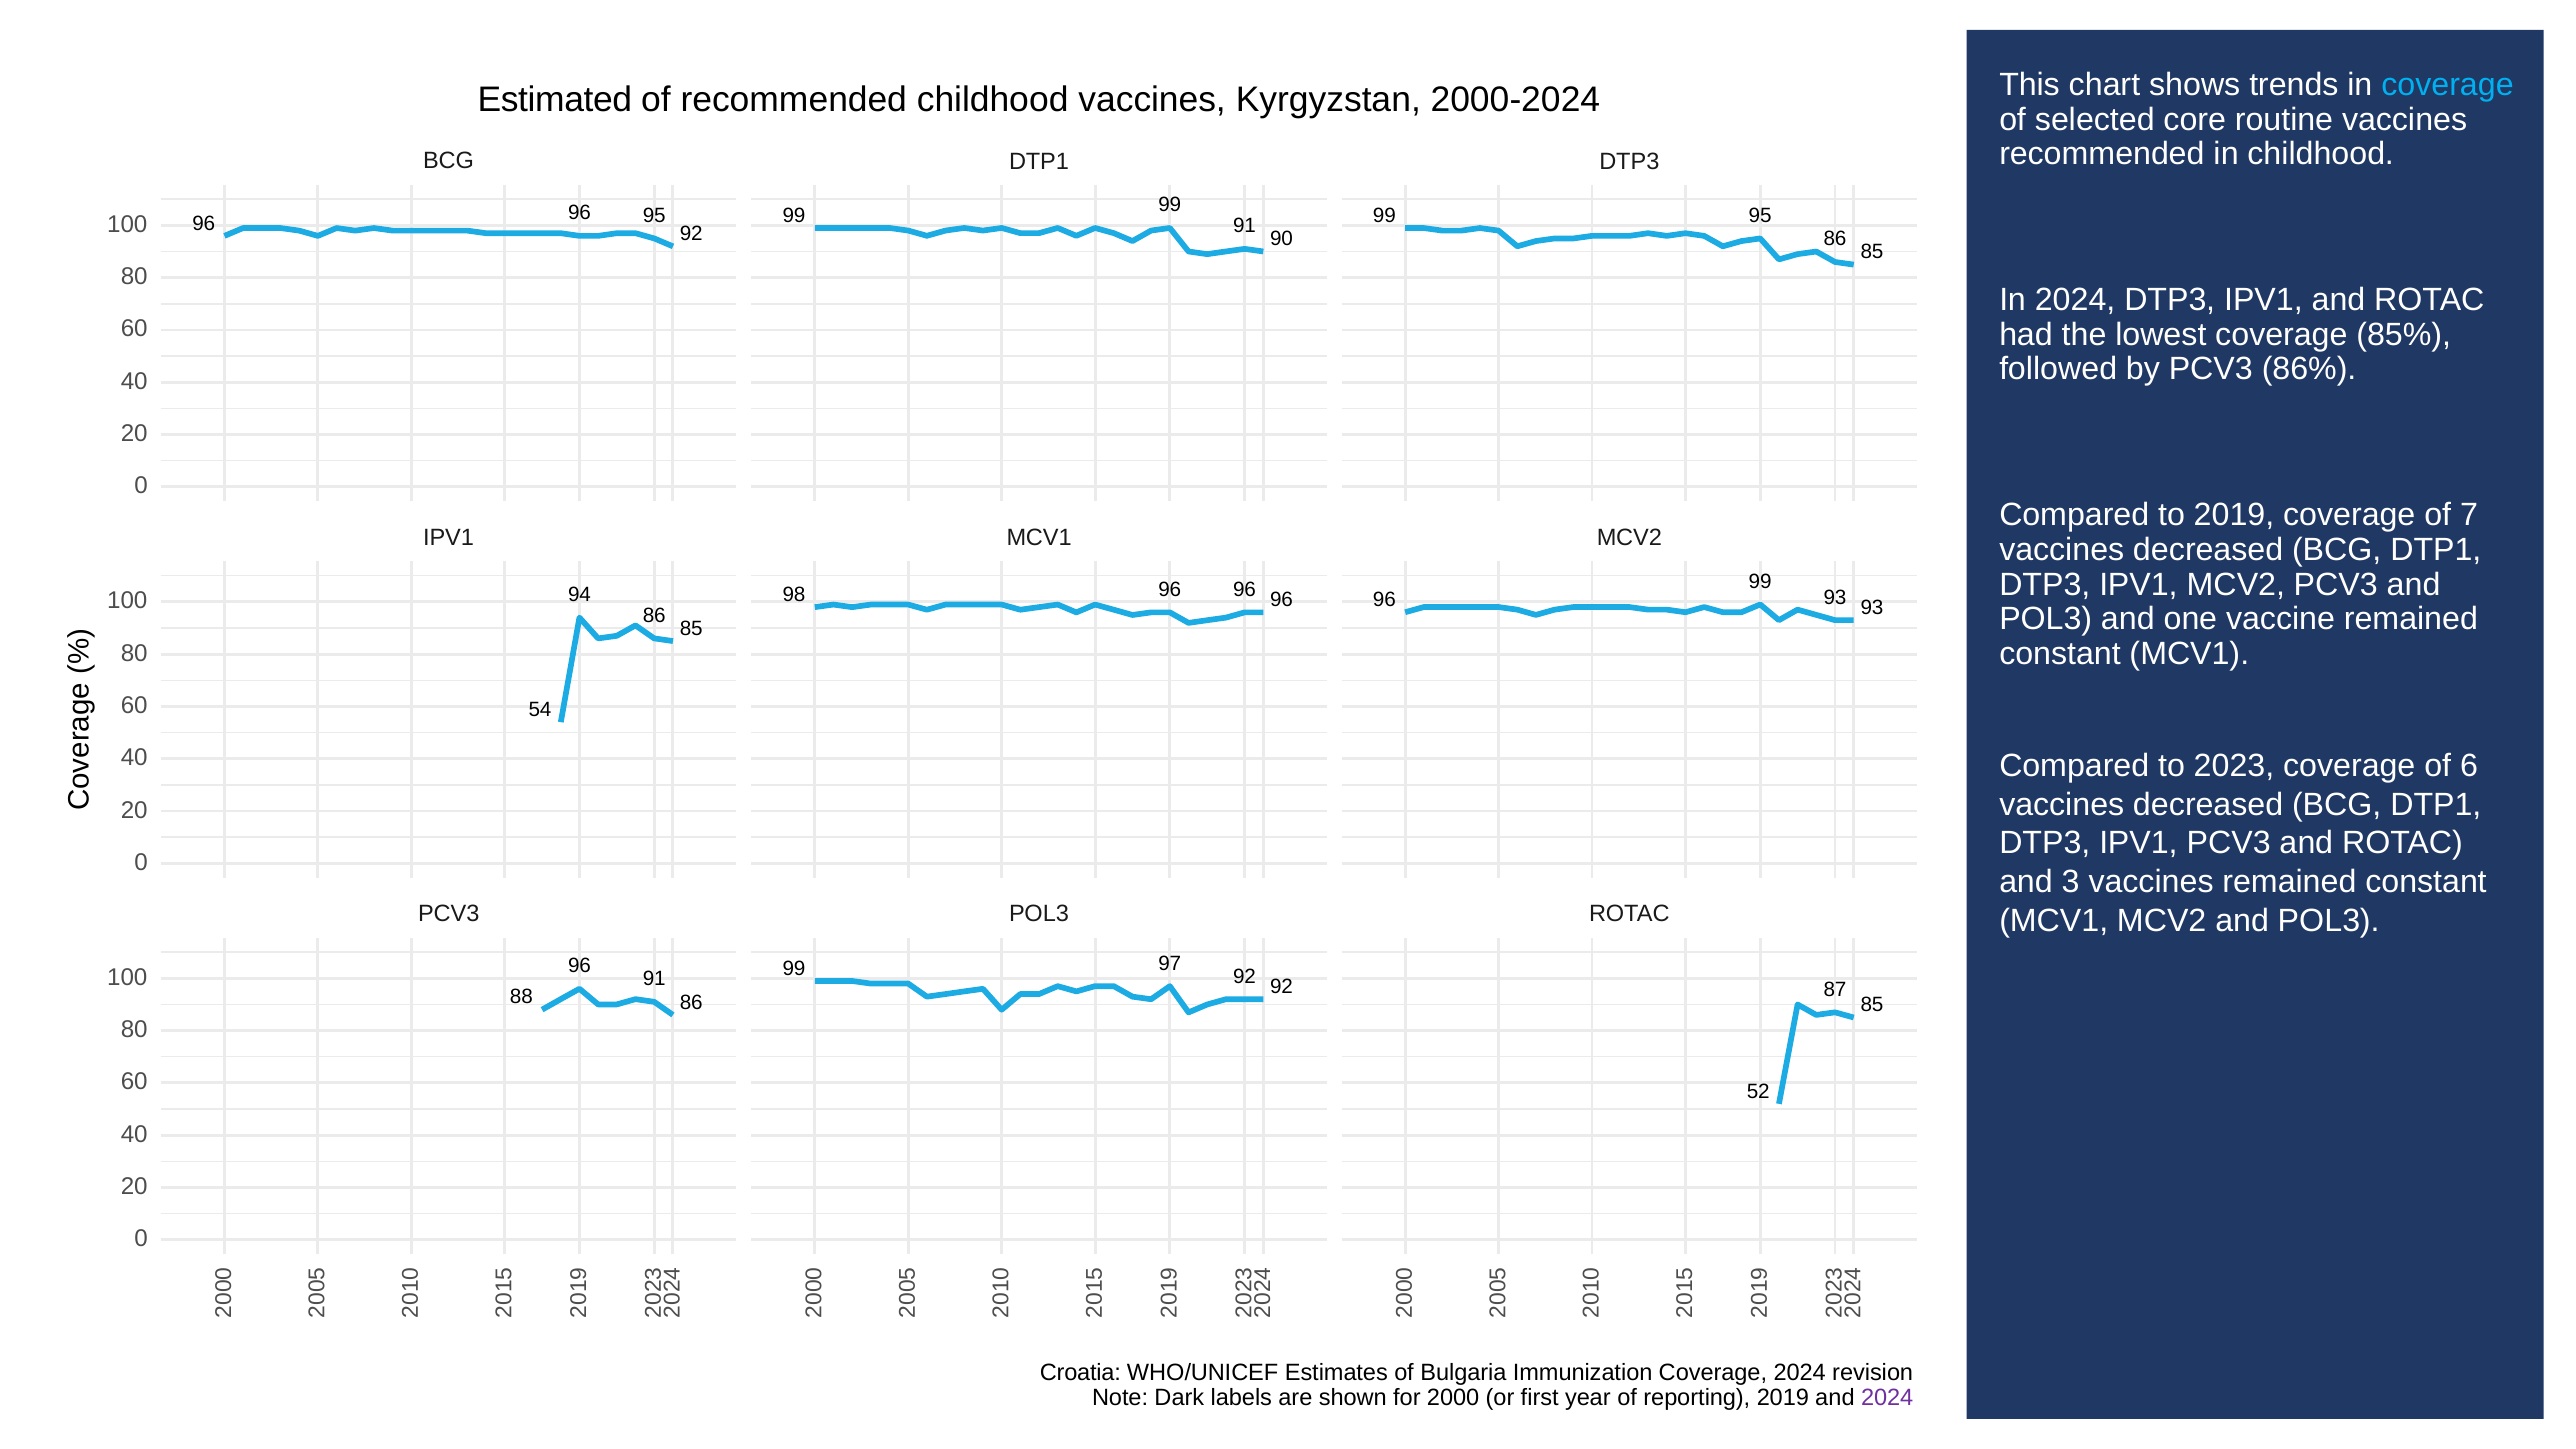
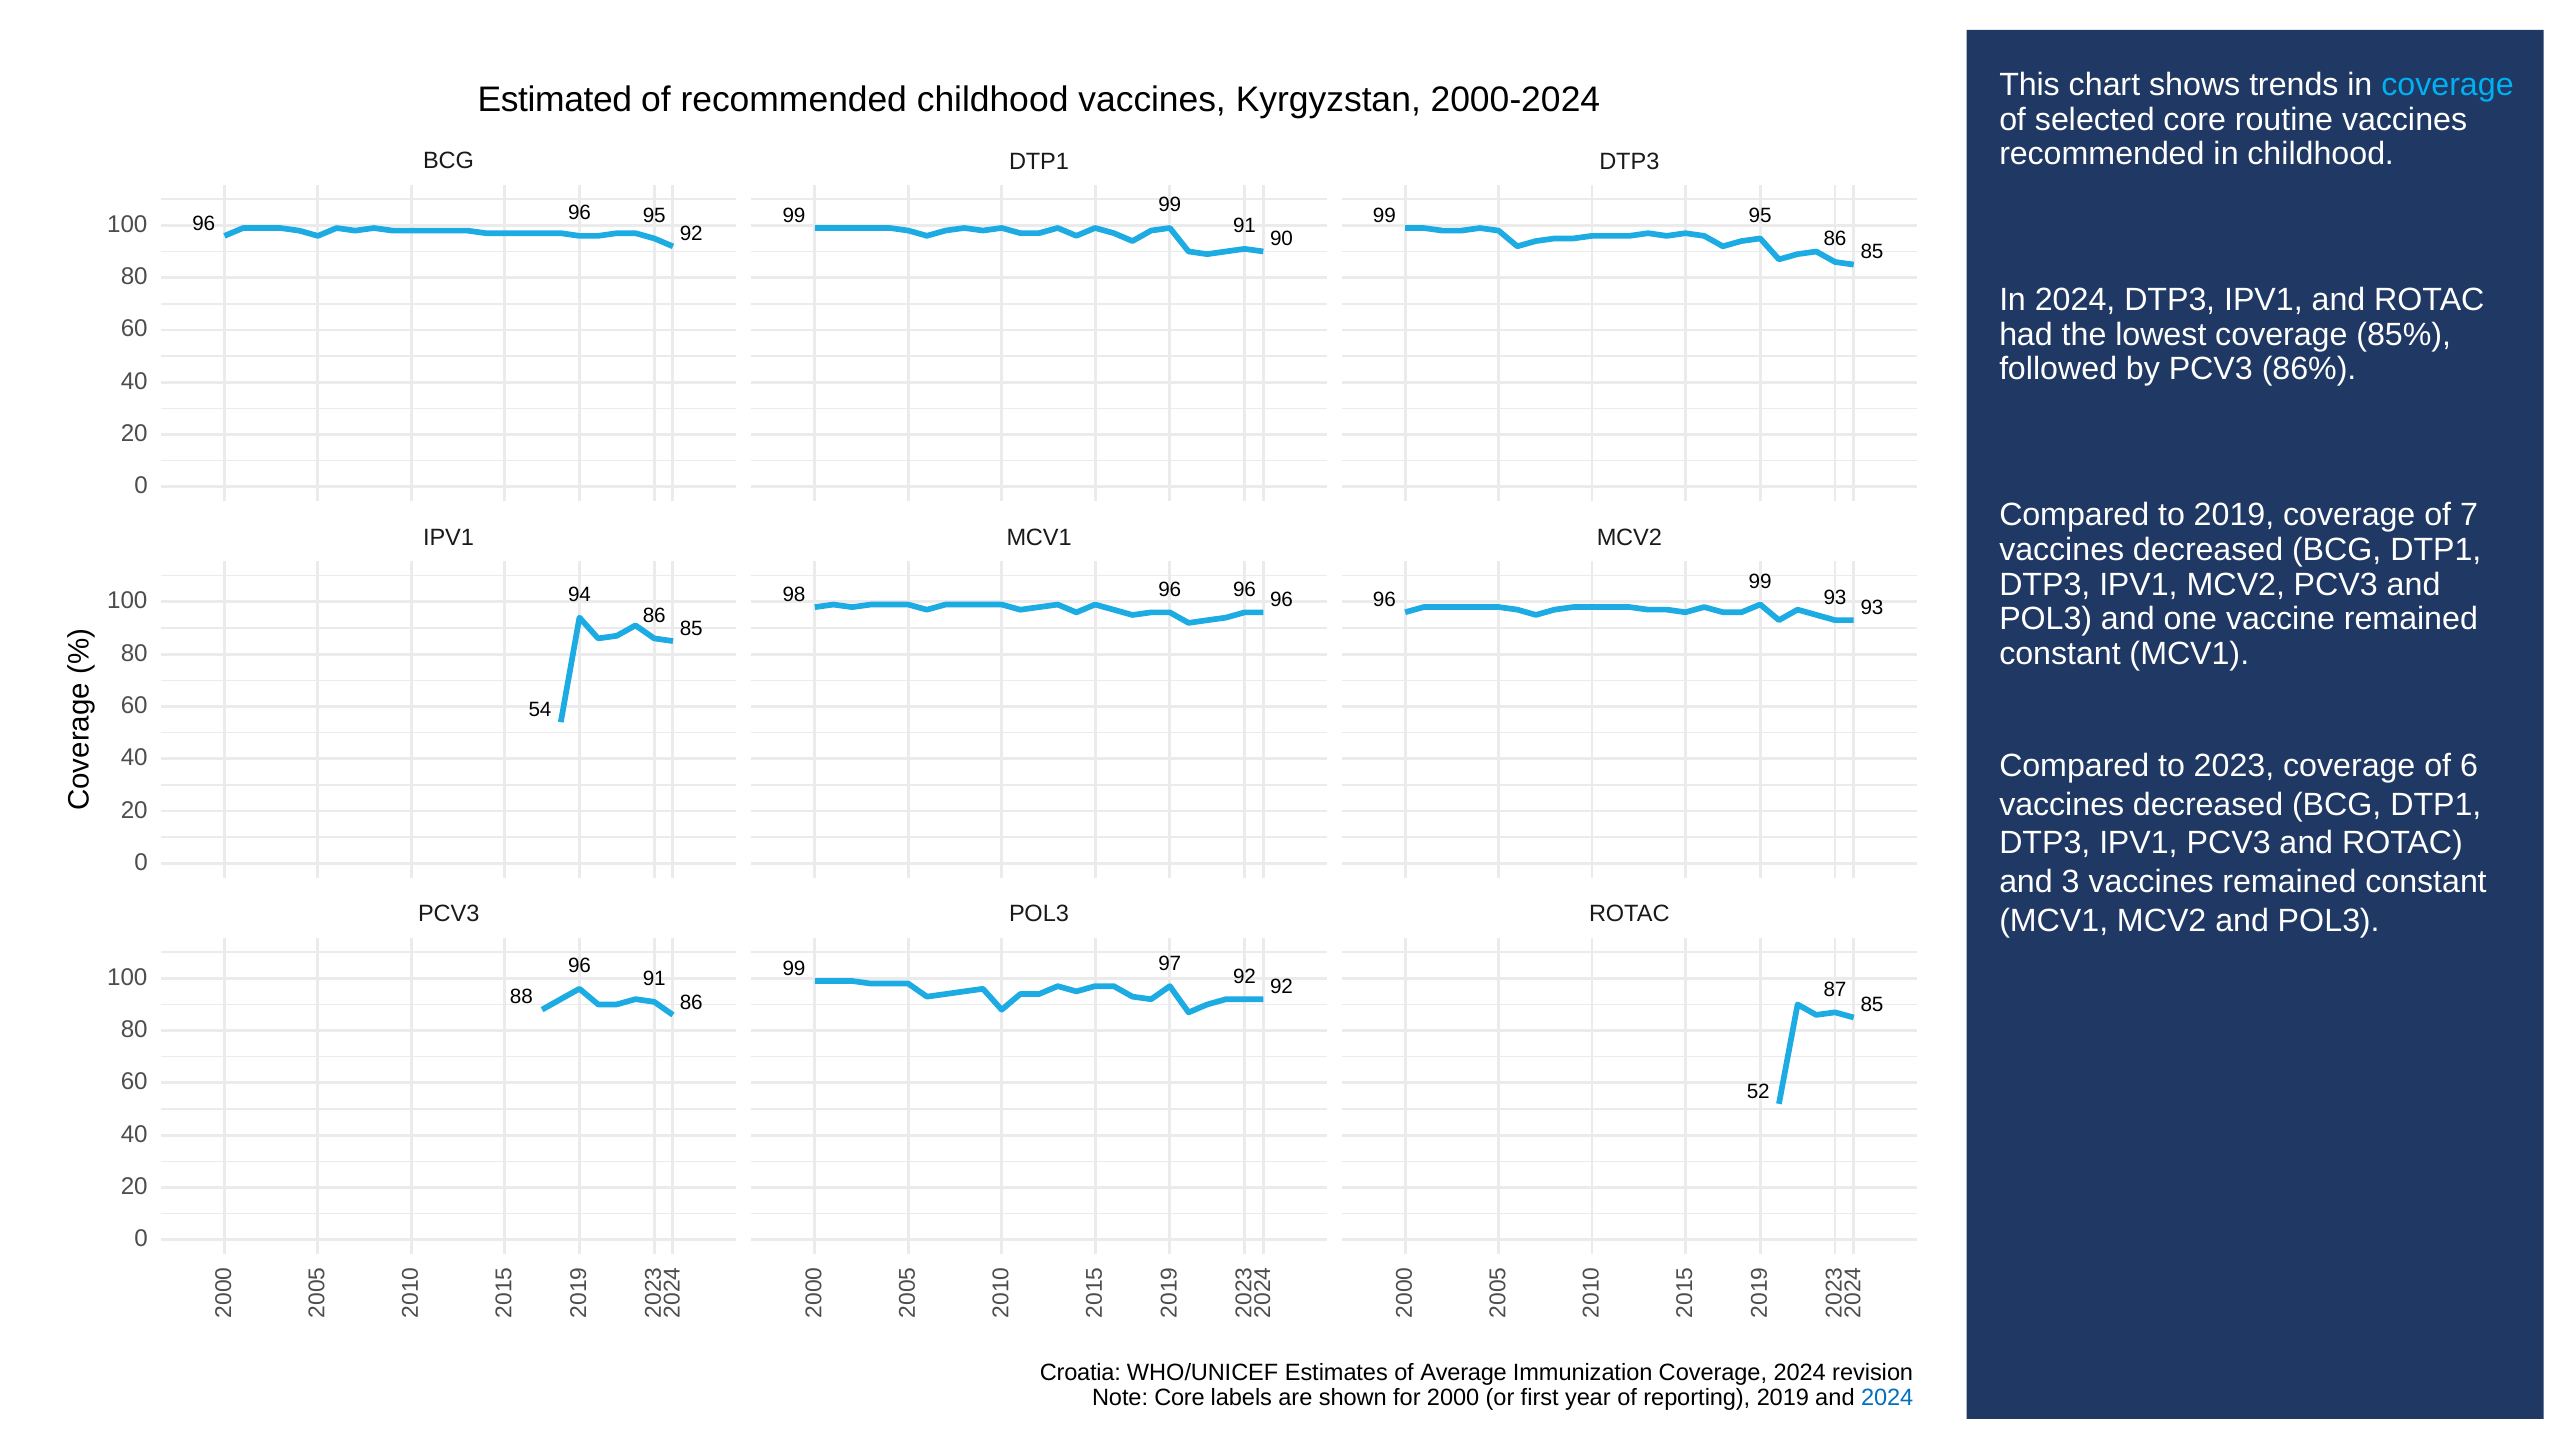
Bulgaria: Bulgaria -> Average (1464, 1373)
Note Dark: Dark -> Core (1179, 1398)
2024 colour: purple -> blue (1887, 1398)
